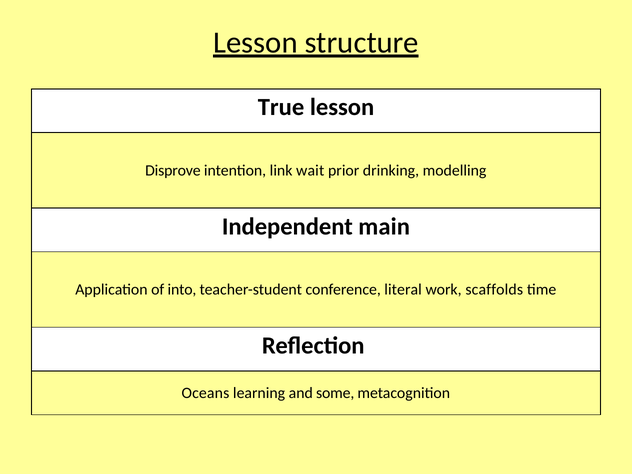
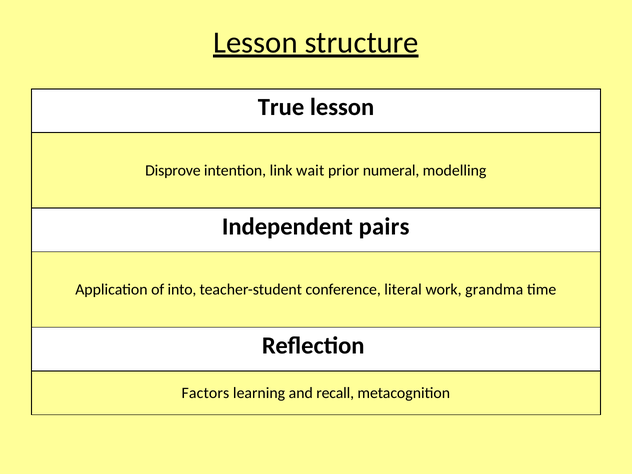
drinking: drinking -> numeral (391, 171)
main: main -> pairs (384, 226)
scaffolds: scaffolds -> grandma (494, 290)
Oceans: Oceans -> Factors (205, 393)
some: some -> recall (335, 393)
